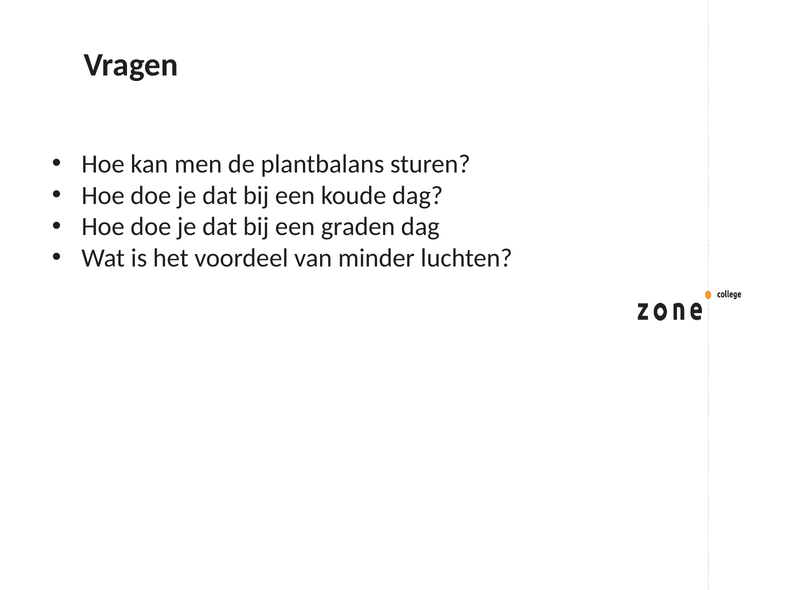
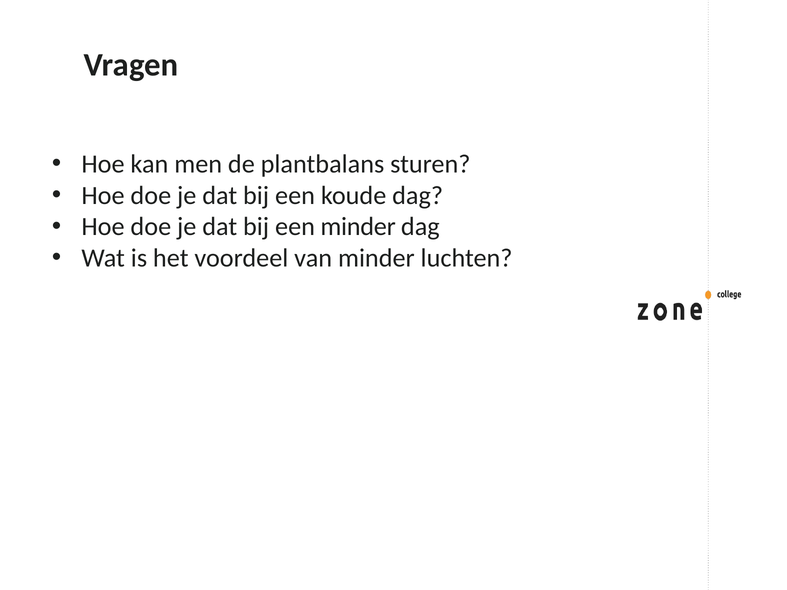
een graden: graden -> minder (358, 227)
